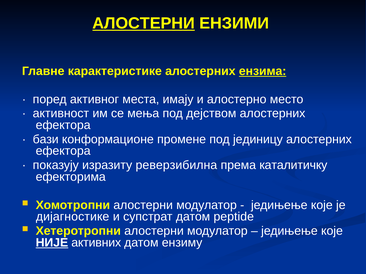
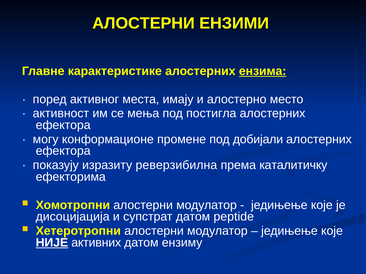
АЛОСТЕРНИ underline: present -> none (144, 23)
дејством: дејством -> постигла (211, 114)
бази: бази -> могу (46, 140)
јединицу: јединицу -> добијали (258, 140)
дијагностике: дијагностике -> дисоцијација (73, 217)
